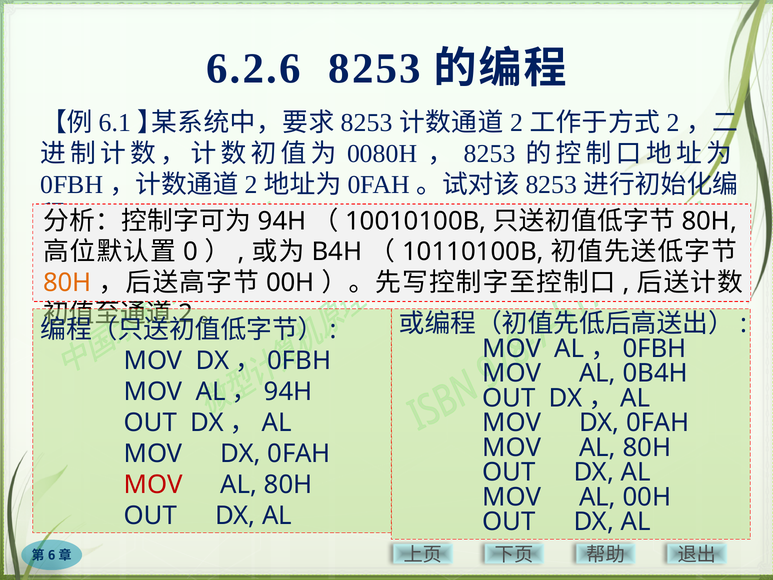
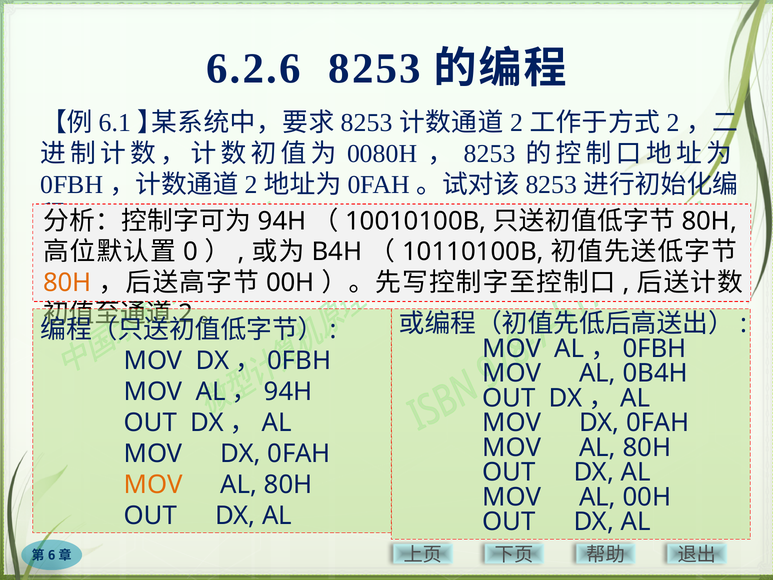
MOV colour: red -> orange (153, 484)
